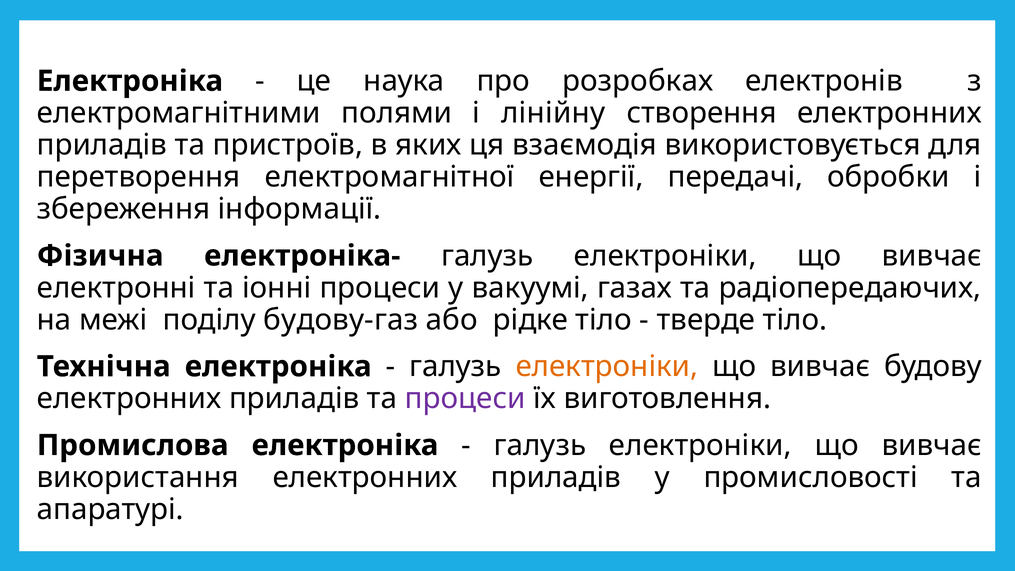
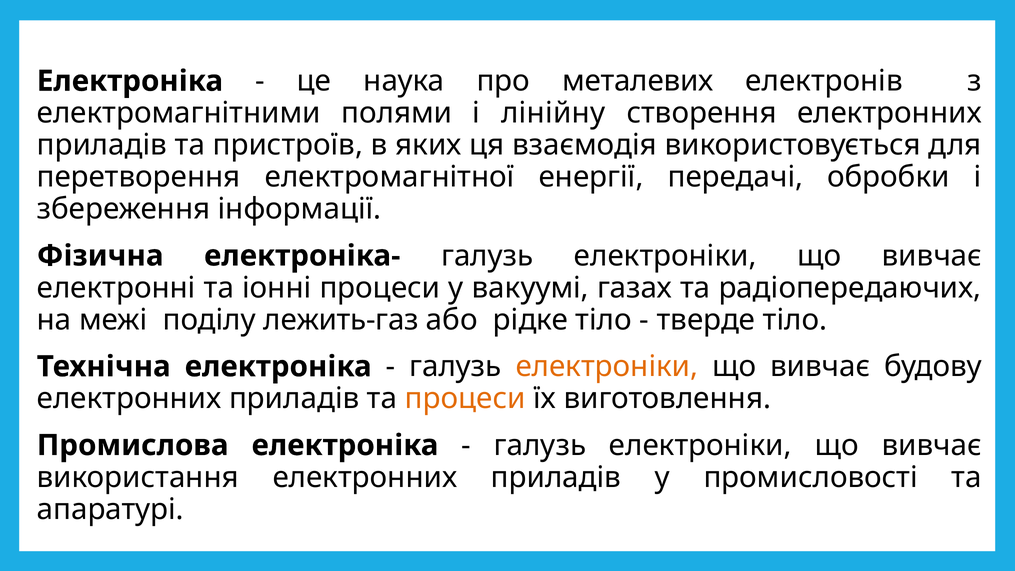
розробках: розробках -> металевих (638, 81)
будову-газ: будову-газ -> лежить-газ (341, 320)
процеси colour: purple -> orange (465, 398)
